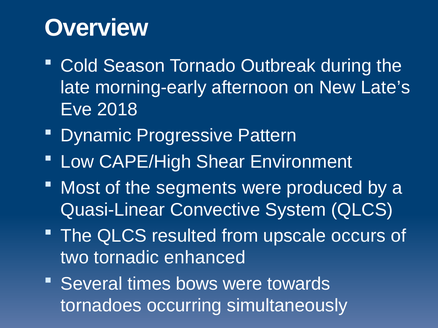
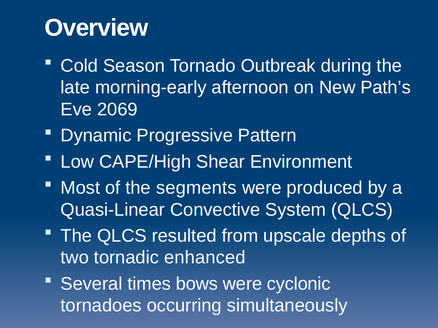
Late’s: Late’s -> Path’s (386, 88)
2018: 2018 -> 2069 (117, 110)
occurs: occurs -> depths (359, 236)
towards: towards -> cyclonic (299, 284)
